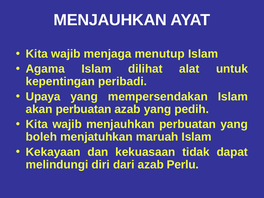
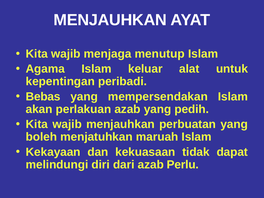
dilihat: dilihat -> keluar (145, 69)
Upaya: Upaya -> Bebas (43, 97)
akan perbuatan: perbuatan -> perlakuan (83, 109)
